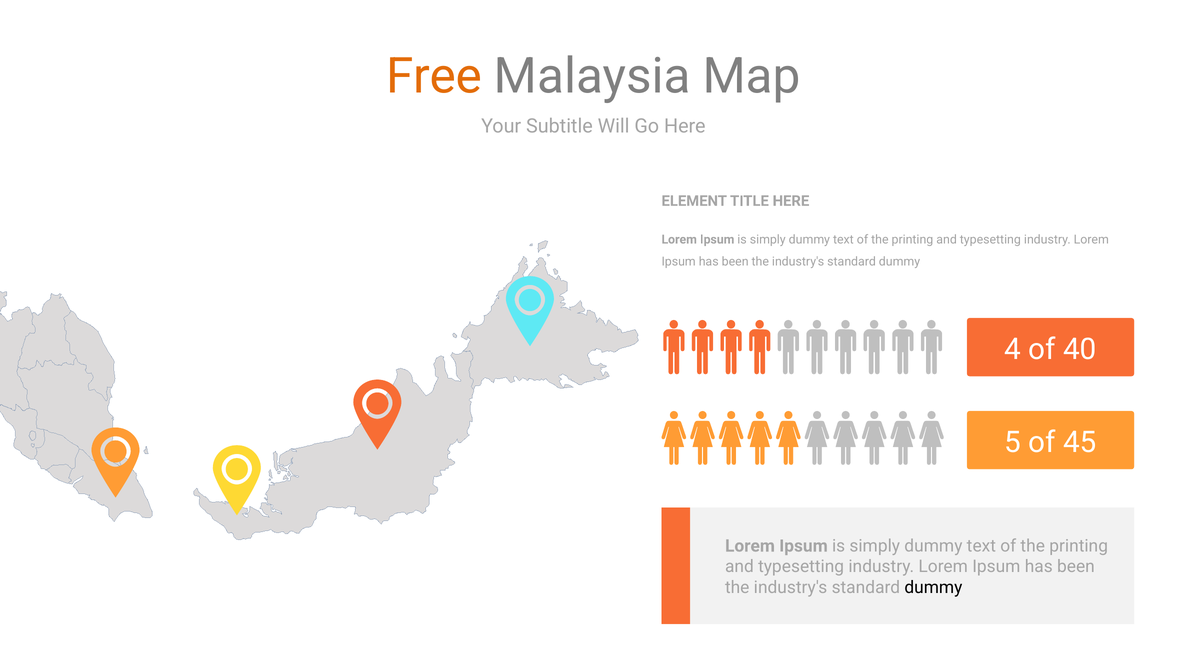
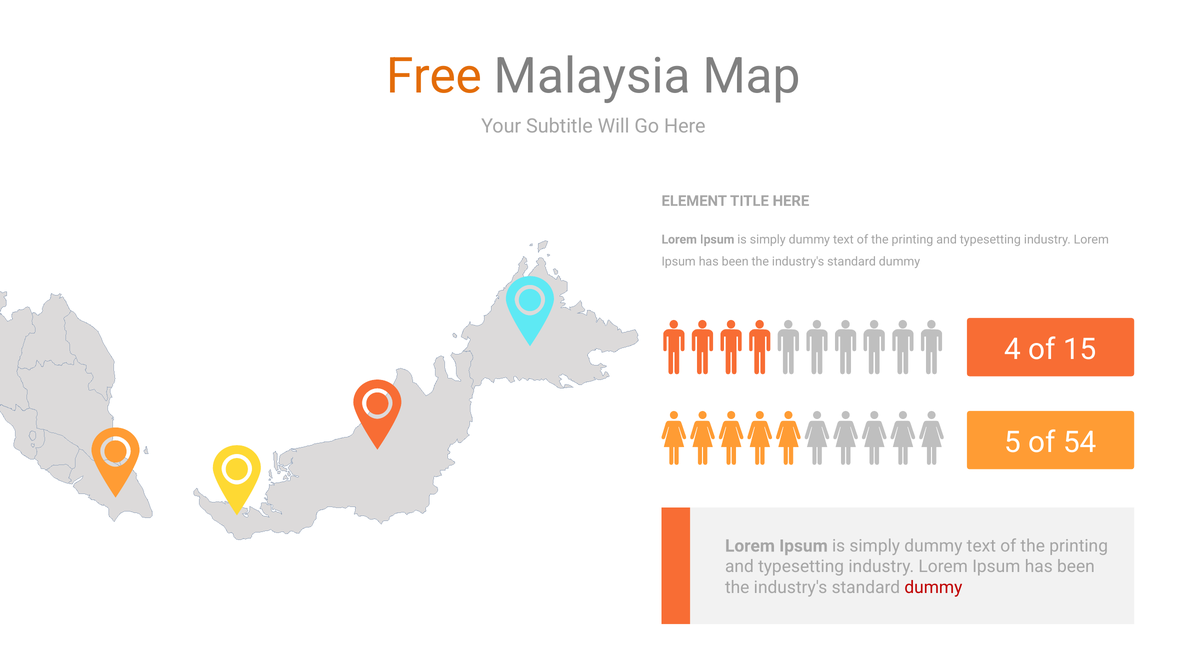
40: 40 -> 15 (1080, 349)
45: 45 -> 54 (1080, 442)
dummy colour: black -> red (933, 587)
